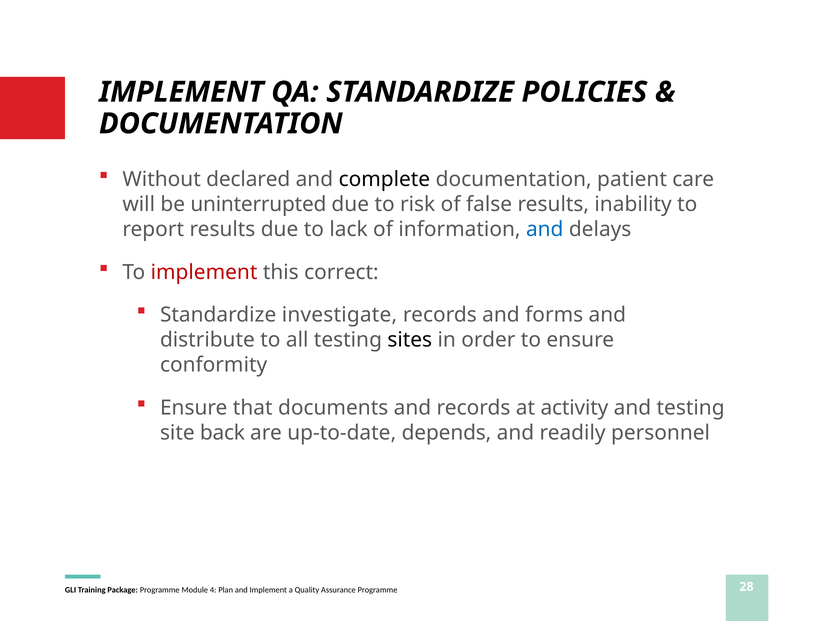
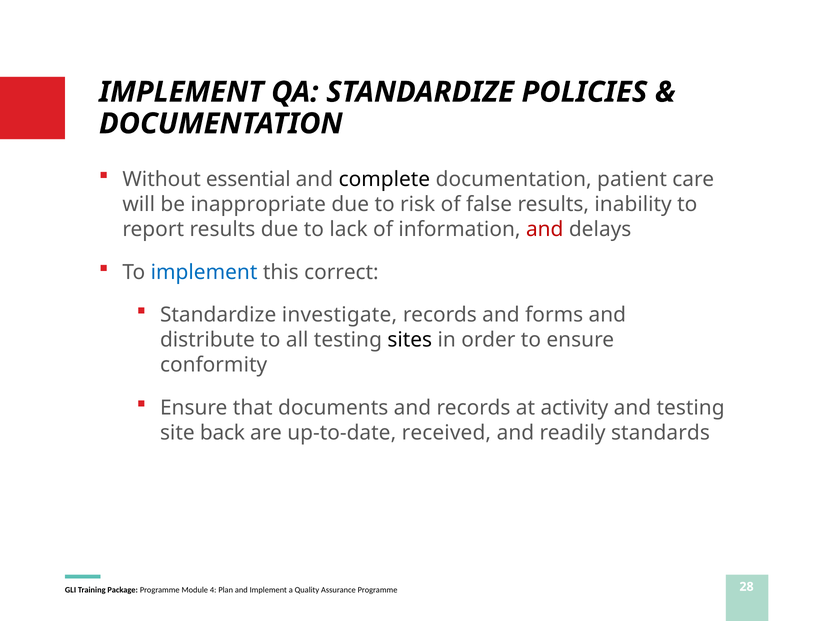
declared: declared -> essential (248, 179)
uninterrupted: uninterrupted -> inappropriate (258, 204)
and colour: blue -> red (545, 229)
implement colour: red -> blue (204, 272)
depends: depends -> received (446, 433)
personnel: personnel -> standards (660, 433)
